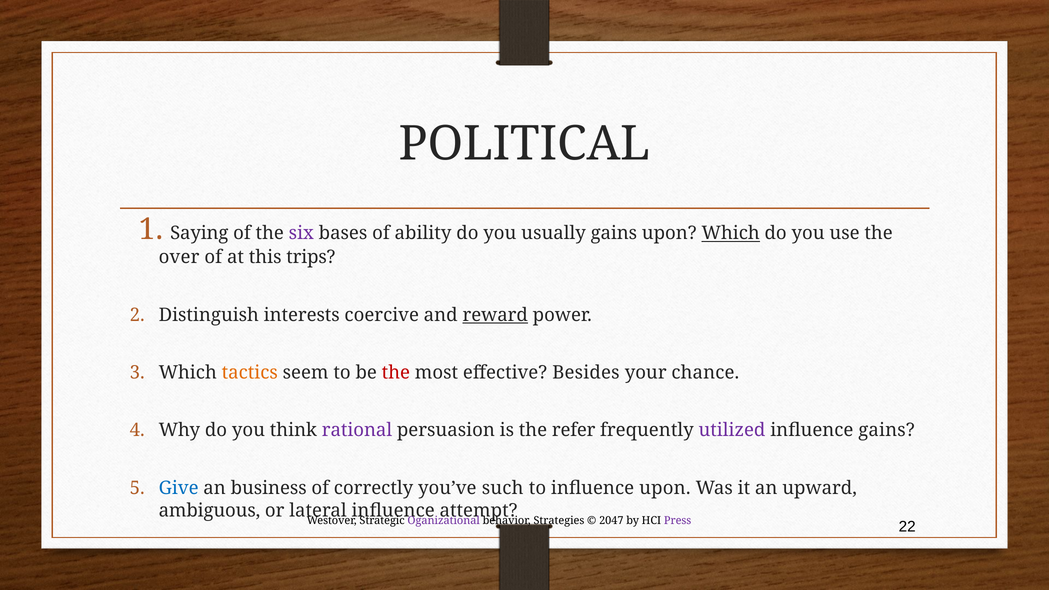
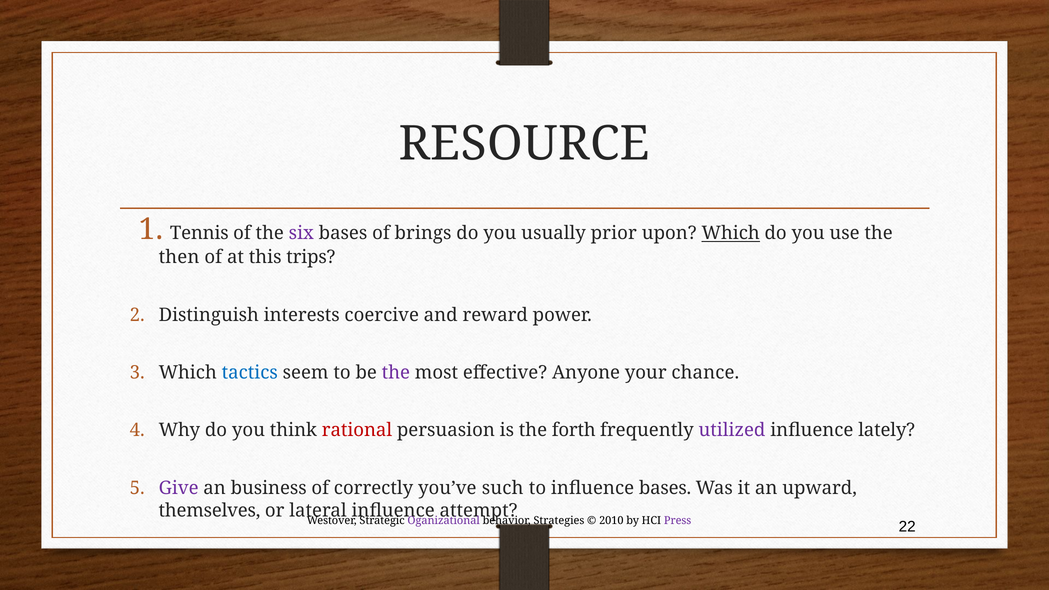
POLITICAL: POLITICAL -> RESOURCE (524, 144)
Saying: Saying -> Tennis (199, 233)
ability: ability -> brings (423, 233)
usually gains: gains -> prior (614, 233)
over: over -> then (179, 257)
reward underline: present -> none (495, 315)
tactics colour: orange -> blue (250, 373)
the colour: red -> purple (396, 373)
Besides: Besides -> Anyone (586, 373)
rational colour: purple -> red (357, 430)
refer: refer -> forth (574, 430)
influence gains: gains -> lately (887, 430)
Give colour: blue -> purple (179, 488)
influence upon: upon -> bases (665, 488)
ambiguous: ambiguous -> themselves (210, 510)
2047: 2047 -> 2010 (611, 521)
